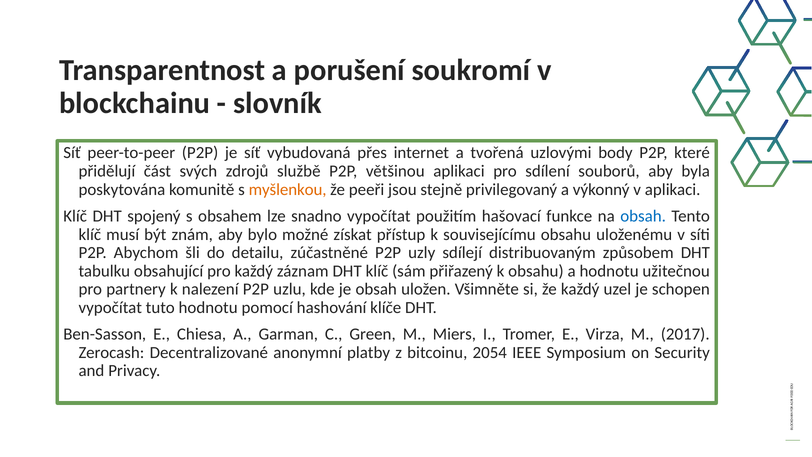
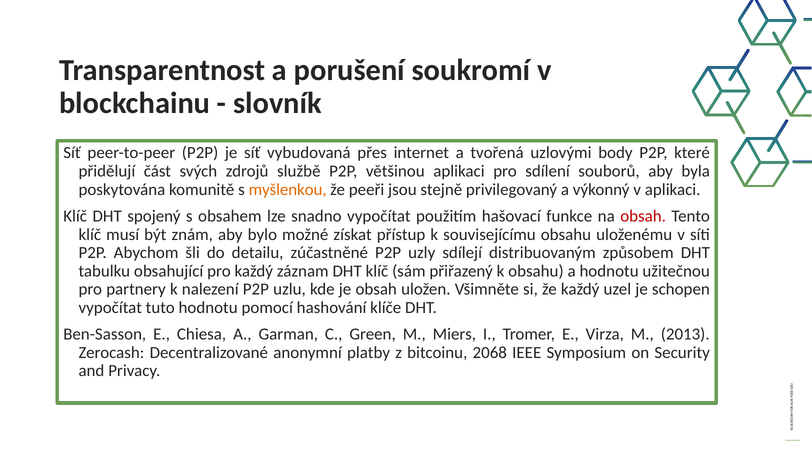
obsah colour: blue -> red (643, 216)
2017: 2017 -> 2013 (685, 334)
2054: 2054 -> 2068 (490, 352)
